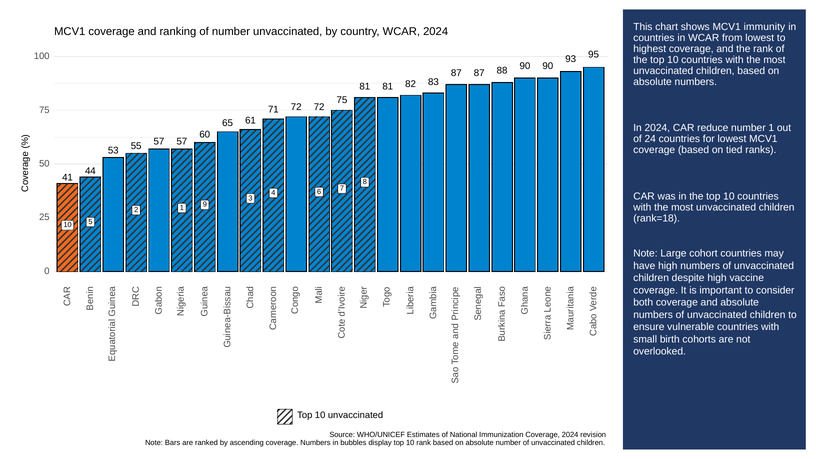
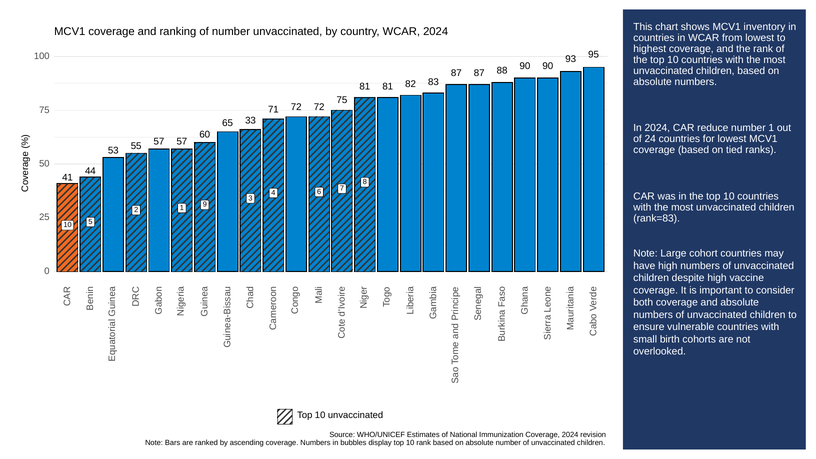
immunity: immunity -> inventory (764, 27)
61: 61 -> 33 (250, 121)
rank=18: rank=18 -> rank=83 (657, 218)
